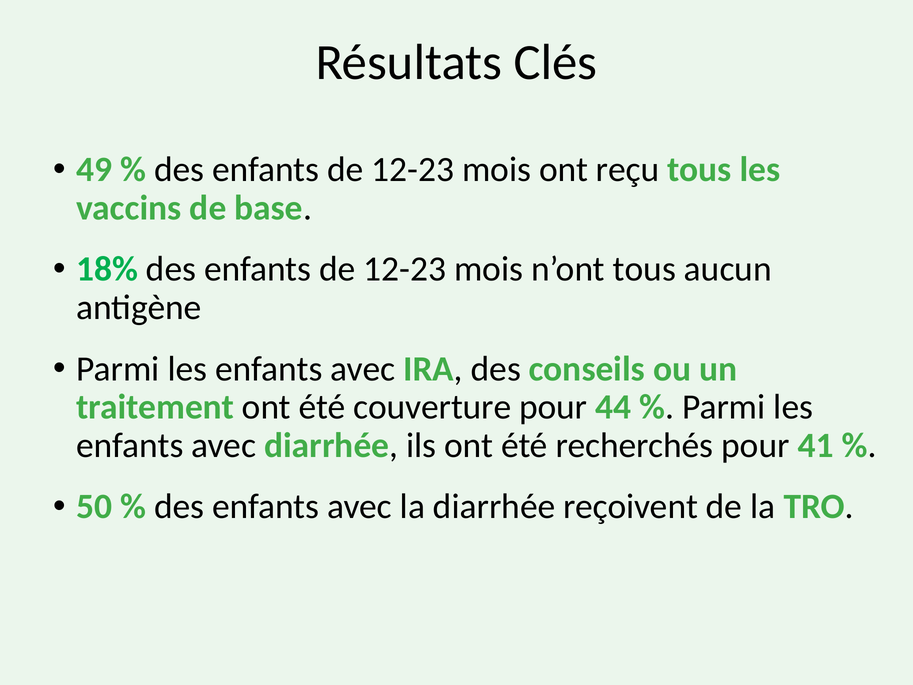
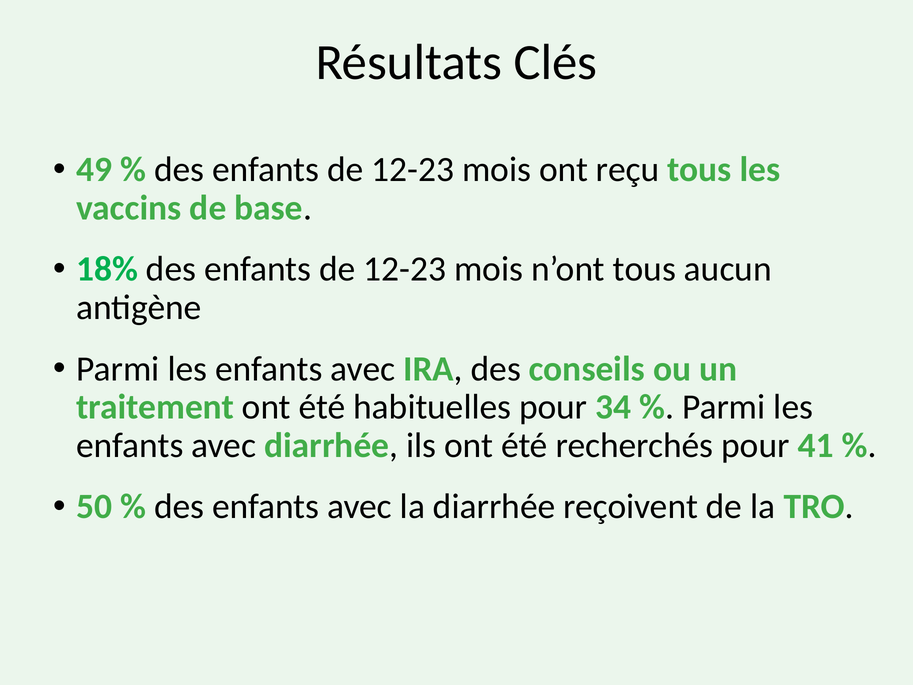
couverture: couverture -> habituelles (432, 407)
44: 44 -> 34 (613, 407)
